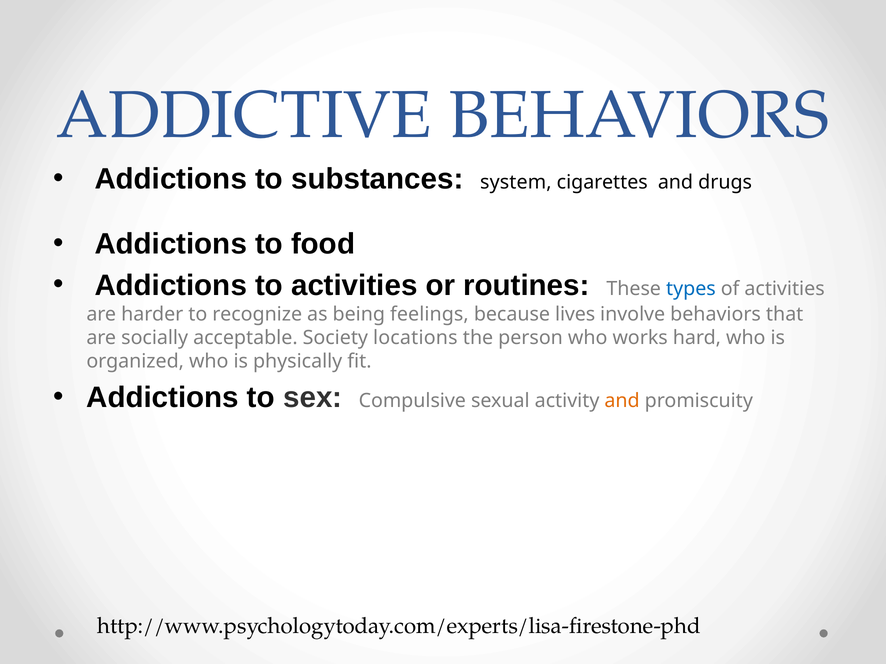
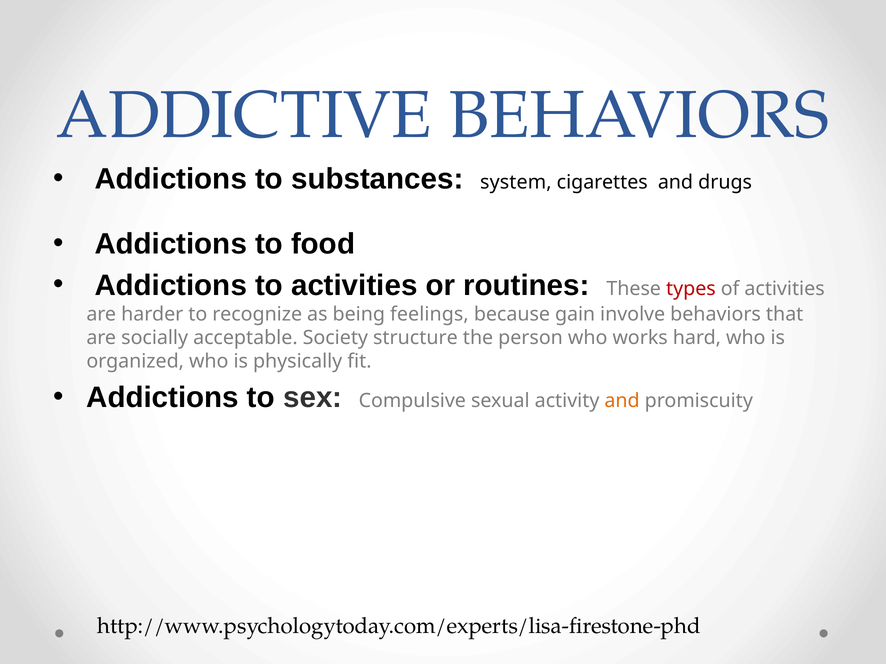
types colour: blue -> red (691, 289)
lives: lives -> gain (575, 314)
locations: locations -> structure (415, 338)
